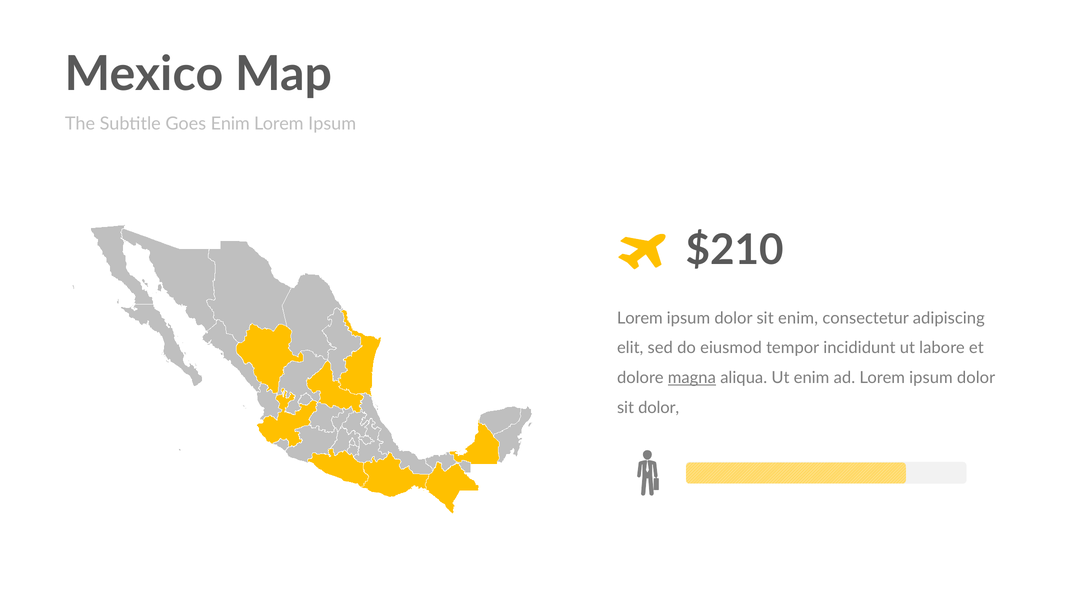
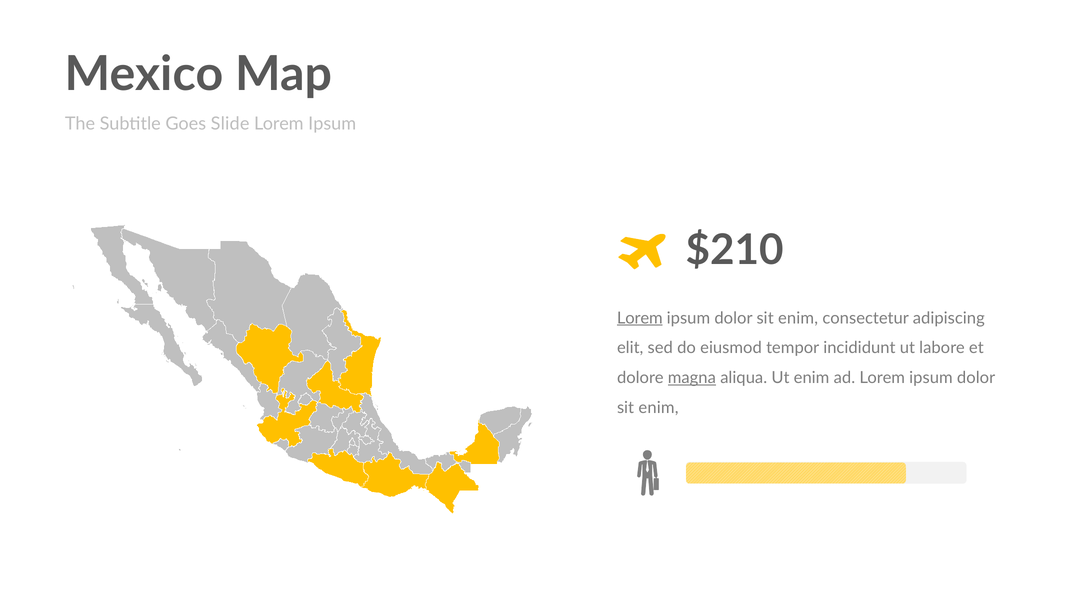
Goes Enim: Enim -> Slide (230, 124)
Lorem underline: none -> present (640, 318)
dolor: dolor -> enim (658, 408)
